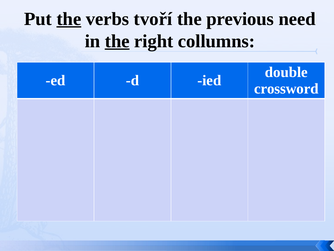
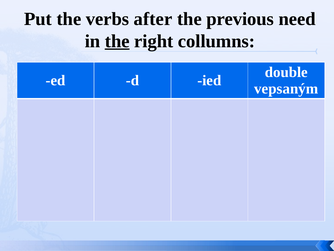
the underline: present -> none (69, 19)
tvoří: tvoří -> after (153, 19)
crossword: crossword -> vepsaným (286, 89)
